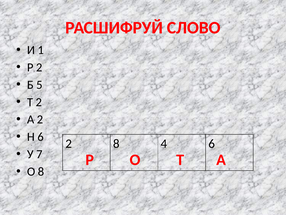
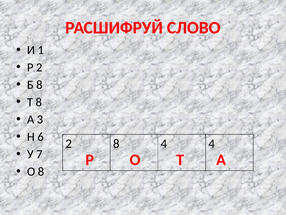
Б 5: 5 -> 8 (40, 85)
Т 2: 2 -> 8 (39, 102)
А 2: 2 -> 3 (40, 119)
4 6: 6 -> 4 (212, 143)
